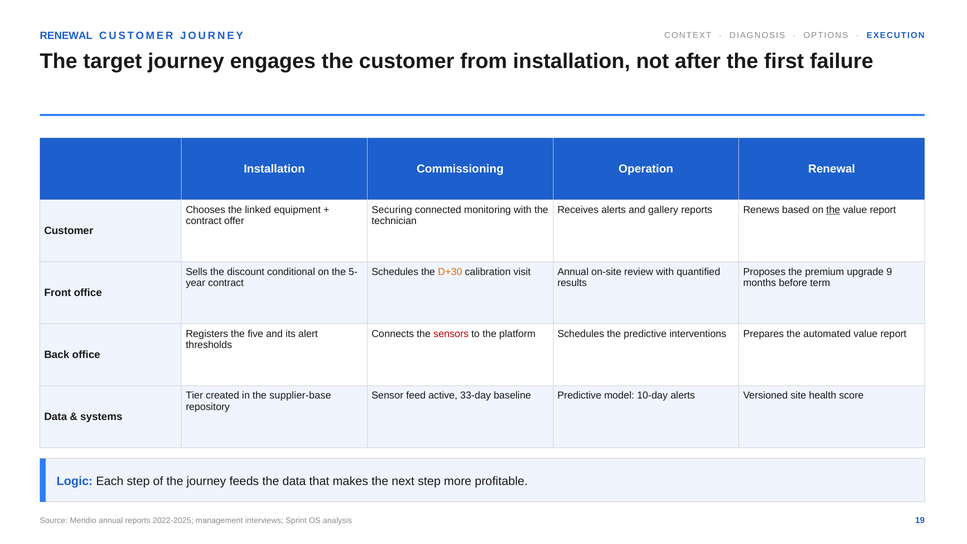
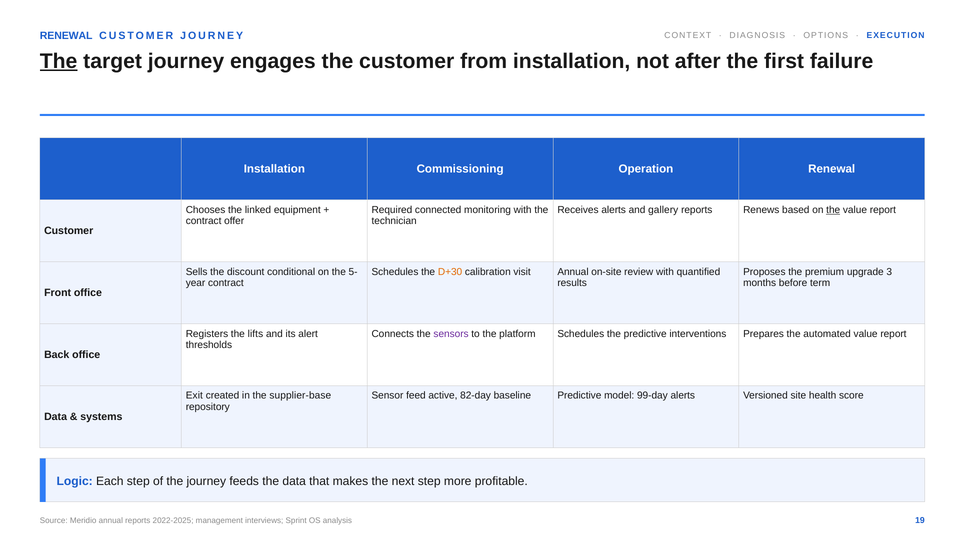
The underline: none -> present (59, 61)
Securing: Securing -> Required (392, 210)
9: 9 -> 3 (889, 272)
five: five -> lifts (255, 334)
sensors colour: red -> purple (451, 334)
Tier: Tier -> Exit (194, 396)
33-day: 33-day -> 82-day (476, 396)
10-day: 10-day -> 99-day (652, 396)
